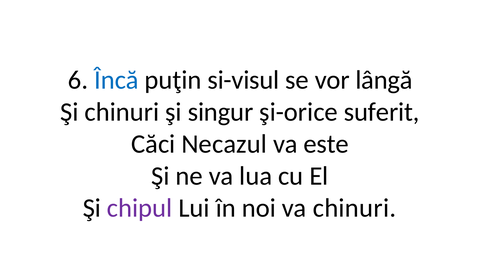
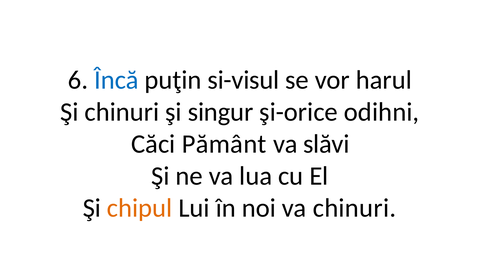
lângă: lângă -> harul (384, 80)
suferit: suferit -> odihni (382, 112)
Necazul: Necazul -> Pământ (224, 144)
este: este -> slăvi (326, 144)
chipul colour: purple -> orange (140, 208)
